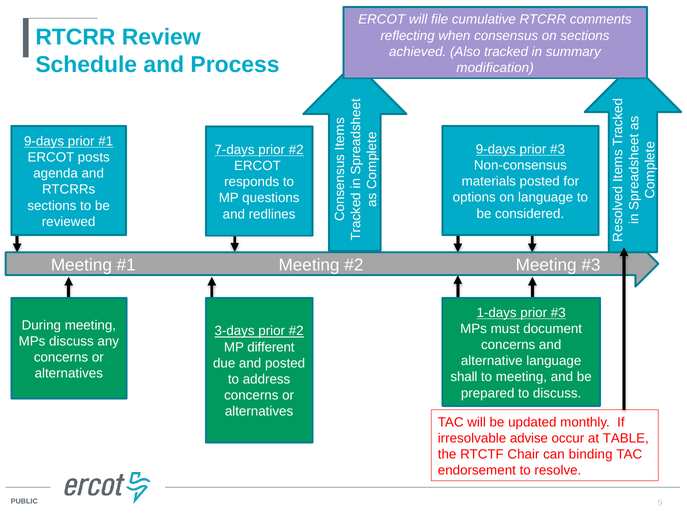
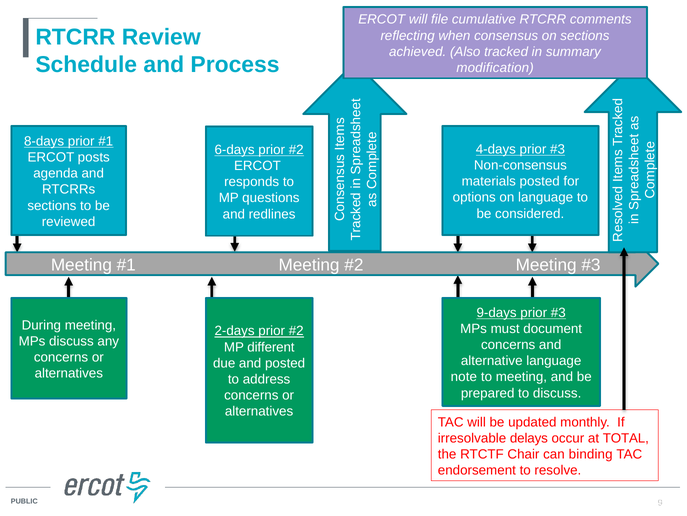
9-days: 9-days -> 8-days (44, 141)
9-days: 9-days -> 4-days (496, 149)
7-days: 7-days -> 6-days (235, 150)
1-days: 1-days -> 9-days (497, 312)
3-days: 3-days -> 2-days (235, 331)
shall: shall -> note (464, 377)
advise: advise -> delays (529, 438)
TABLE: TABLE -> TOTAL (626, 438)
